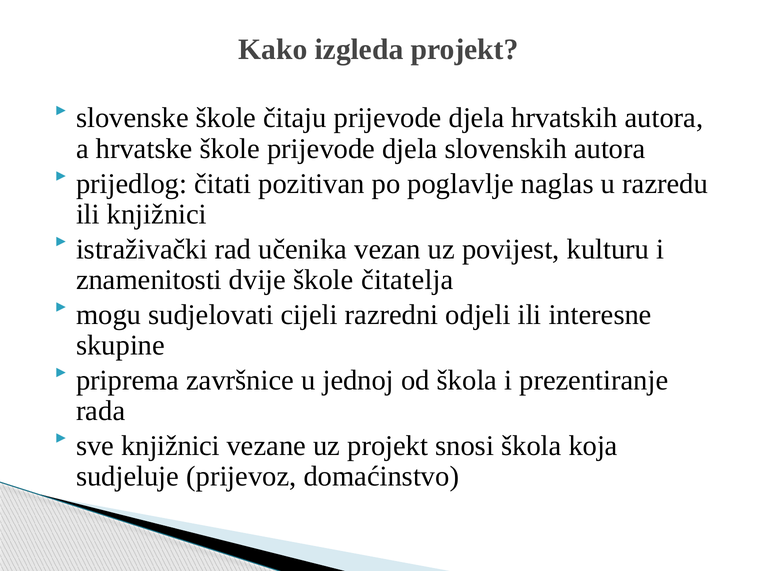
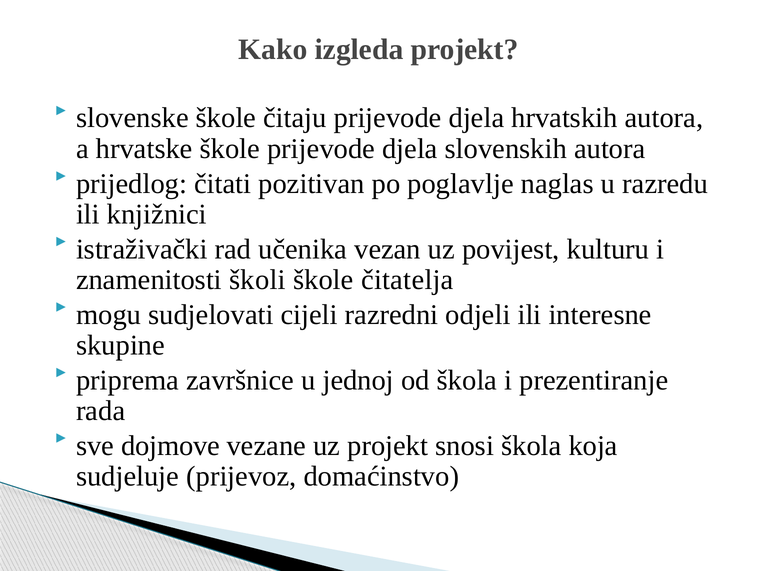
dvije: dvije -> školi (257, 280)
sve knjižnici: knjižnici -> dojmove (171, 446)
